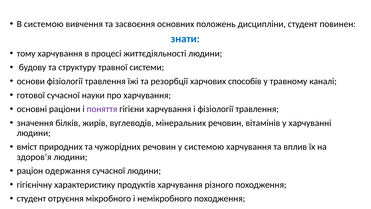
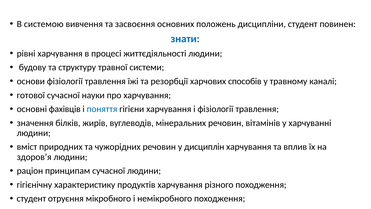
тому: тому -> рівні (26, 53)
раціони: раціони -> фахівців (65, 109)
поняття colour: purple -> blue (102, 109)
у системою: системою -> дисциплін (204, 147)
одержання: одержання -> принципам (68, 171)
